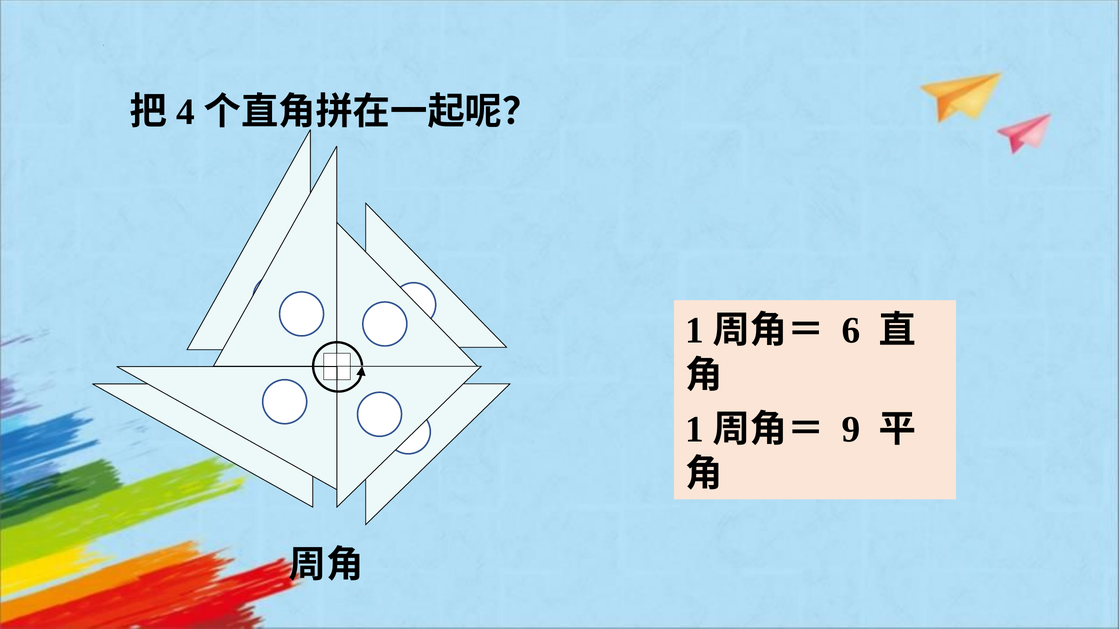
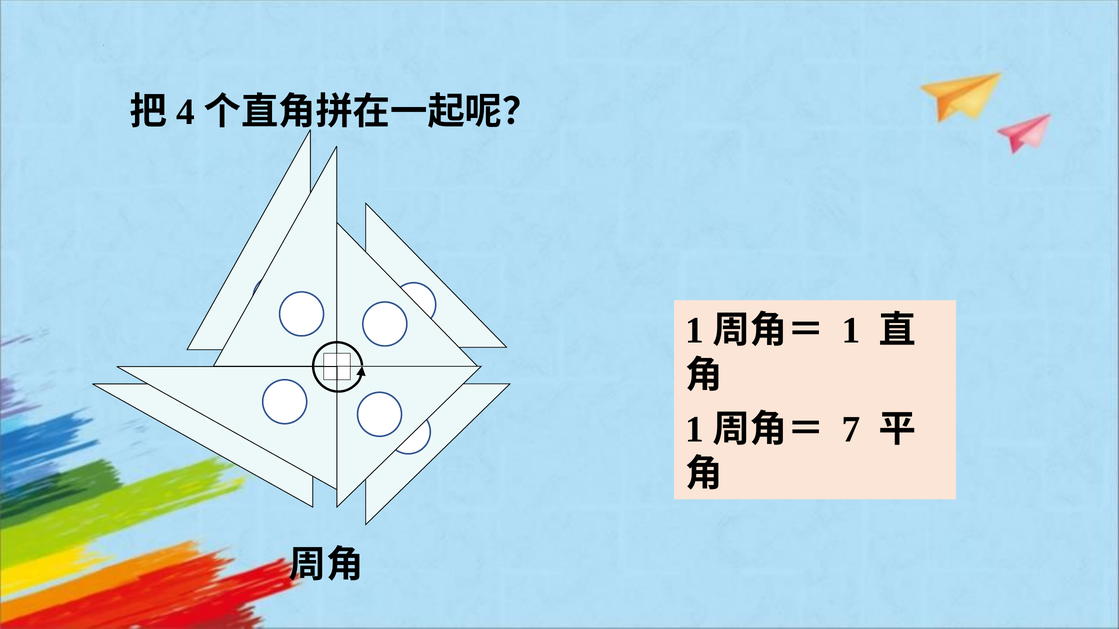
6: 6 -> 1 (851, 331)
9: 9 -> 7 (851, 430)
